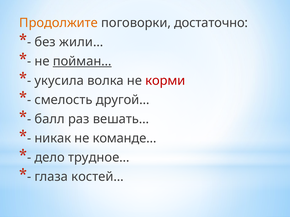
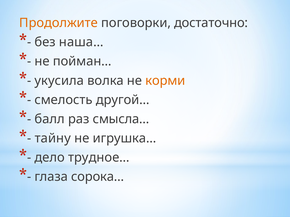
жили…: жили… -> наша… (81, 42)
пойман… underline: present -> none (82, 61)
корми colour: red -> orange (165, 81)
вешать…: вешать… -> смысла… (121, 119)
никак: никак -> тайну (53, 139)
команде…: команде… -> игрушка… (125, 139)
костей…: костей… -> сорока… (98, 177)
